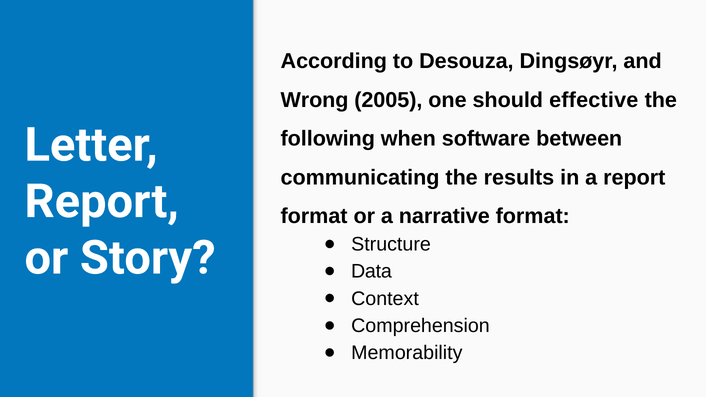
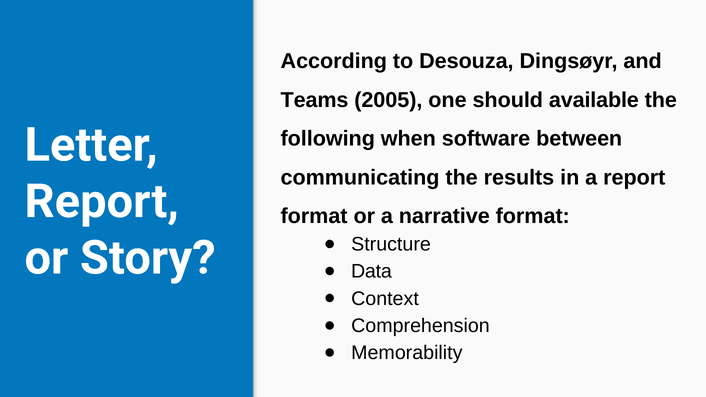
Wrong: Wrong -> Teams (315, 100)
effective: effective -> available (594, 100)
